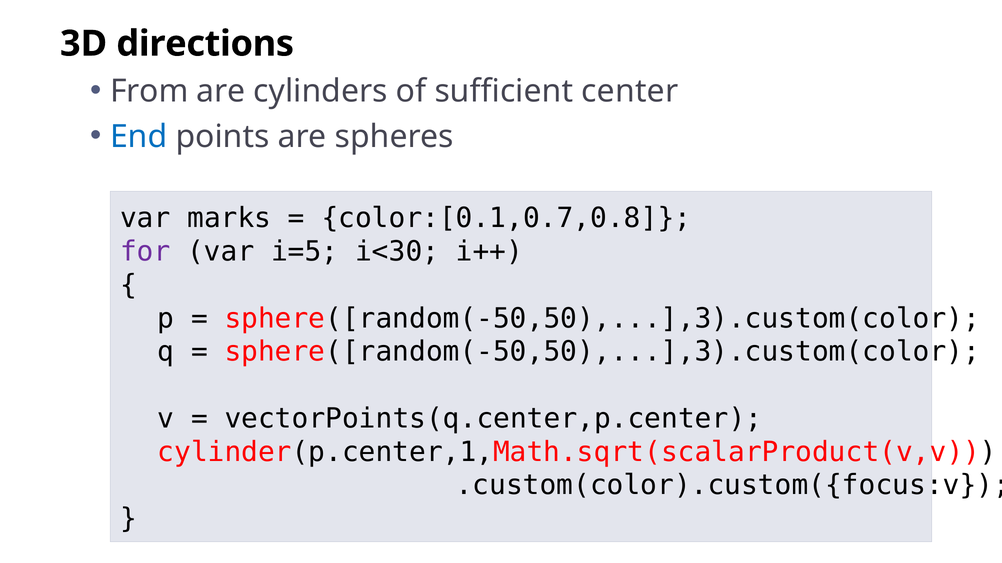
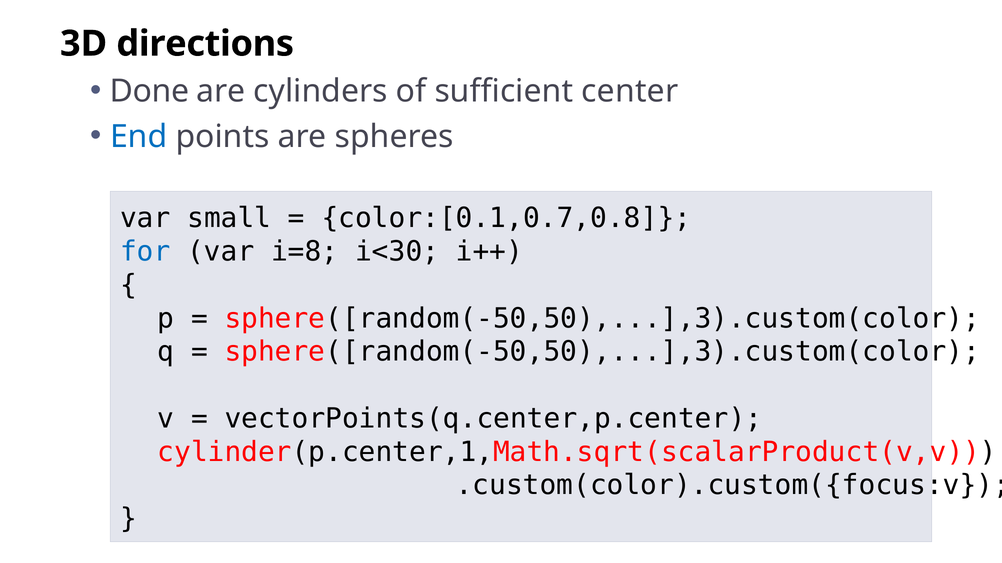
From: From -> Done (149, 91)
marks: marks -> small (229, 219)
for colour: purple -> blue (145, 252)
i=5: i=5 -> i=8 (305, 252)
